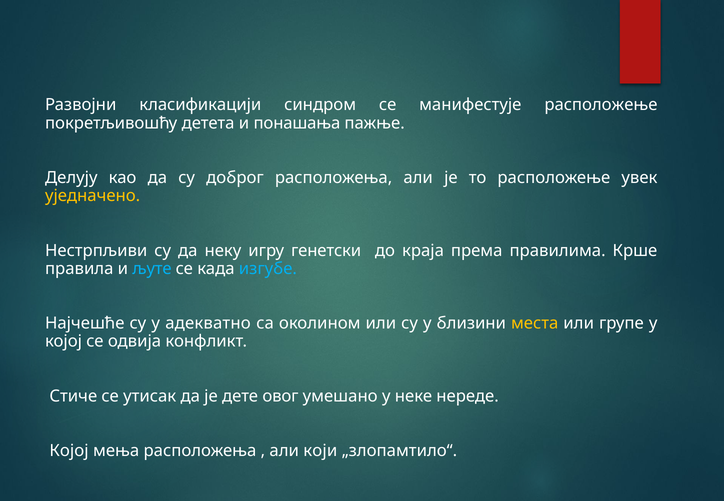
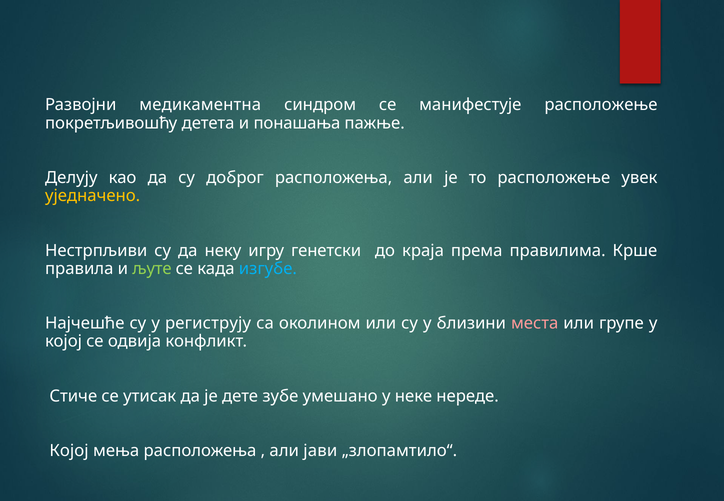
класификацији: класификацији -> медикаментна (200, 105)
љуте colour: light blue -> light green (152, 269)
адекватно: адекватно -> региструју (208, 324)
места colour: yellow -> pink (535, 324)
овог: овог -> зубе (280, 396)
који: који -> јави (320, 451)
